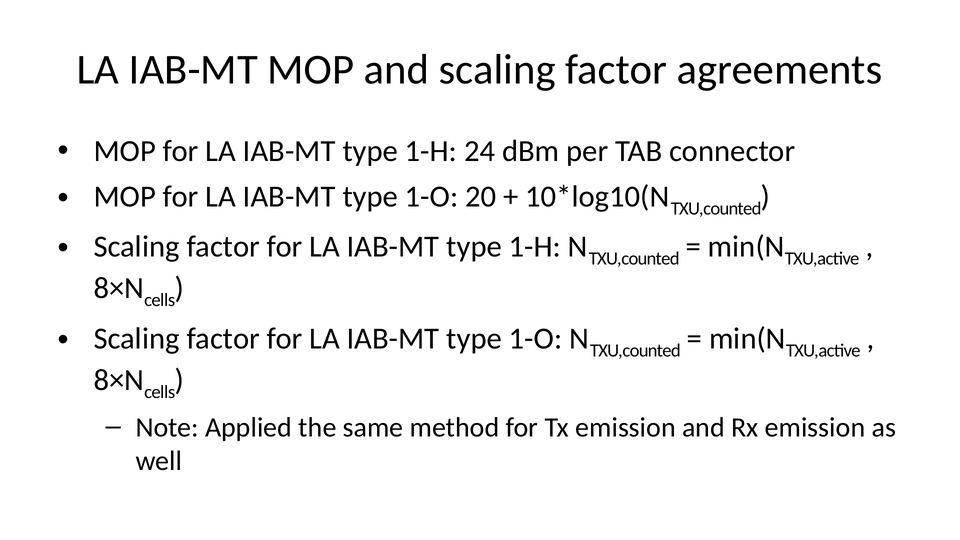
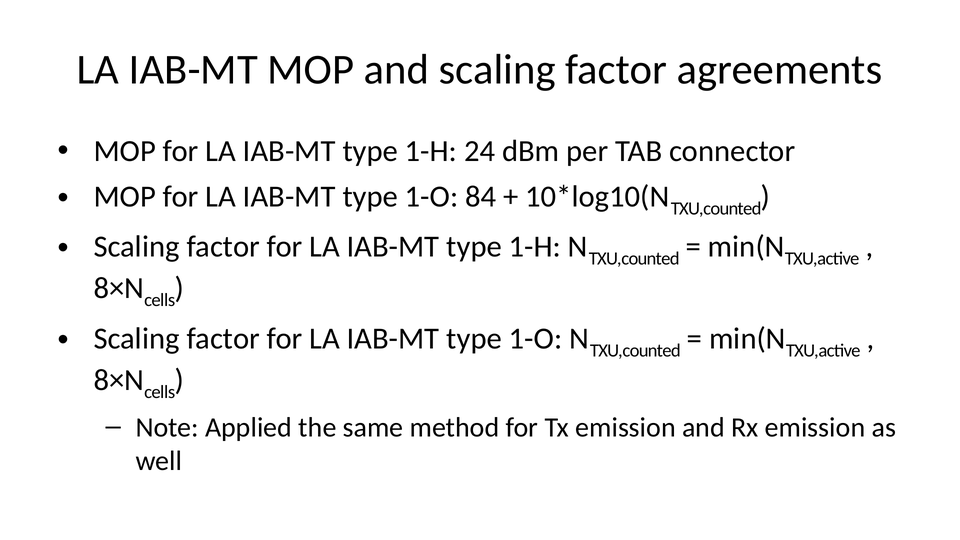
20: 20 -> 84 (481, 197)
